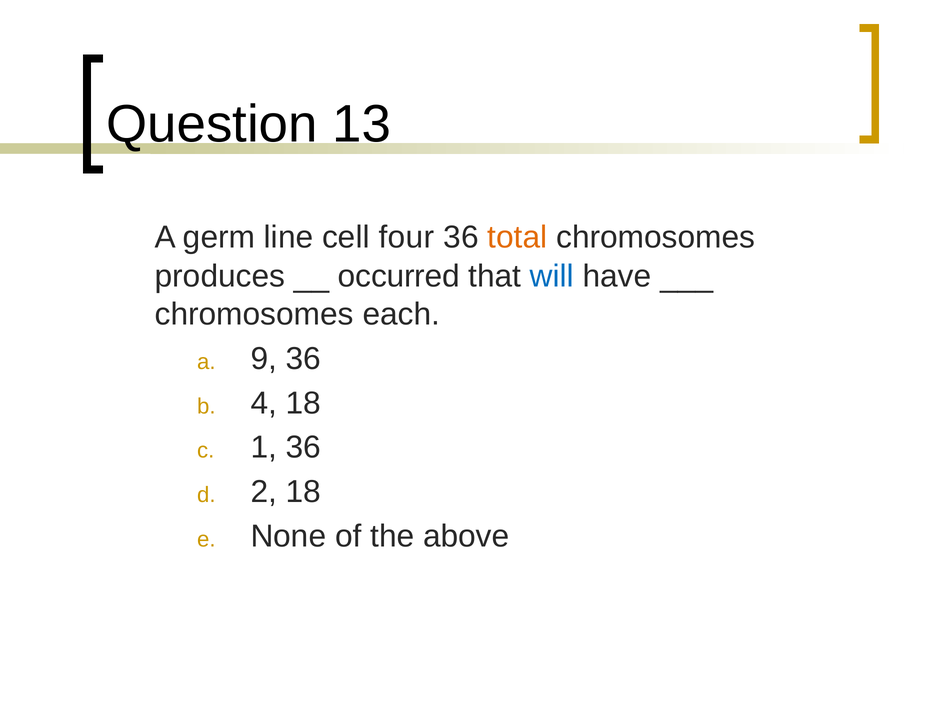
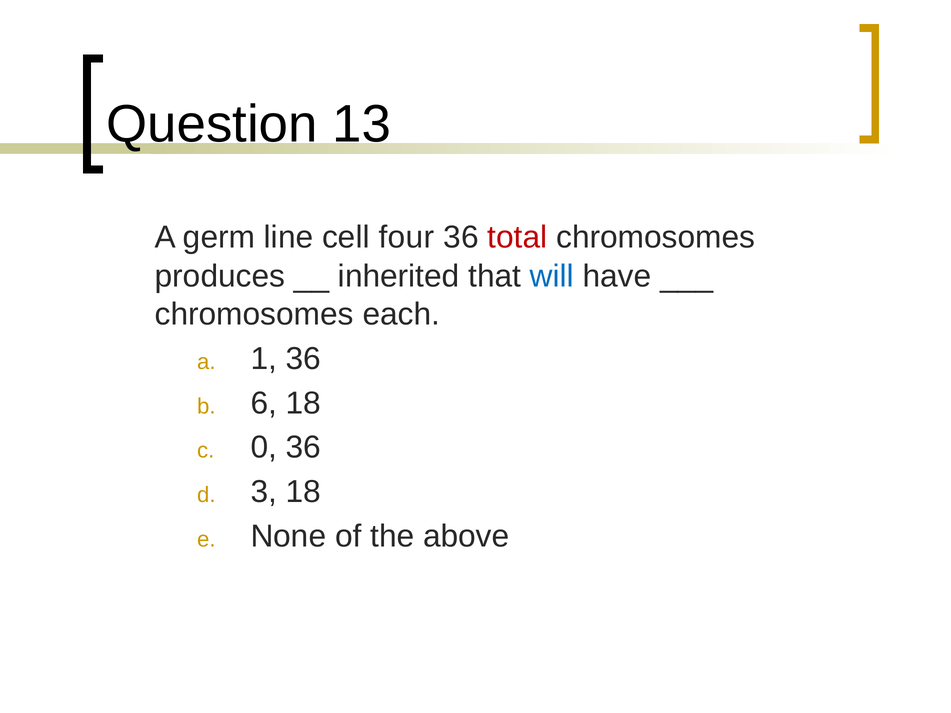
total colour: orange -> red (517, 237)
occurred: occurred -> inherited (399, 276)
9: 9 -> 1 (264, 359)
4: 4 -> 6 (264, 403)
1: 1 -> 0 (264, 448)
2: 2 -> 3 (264, 492)
